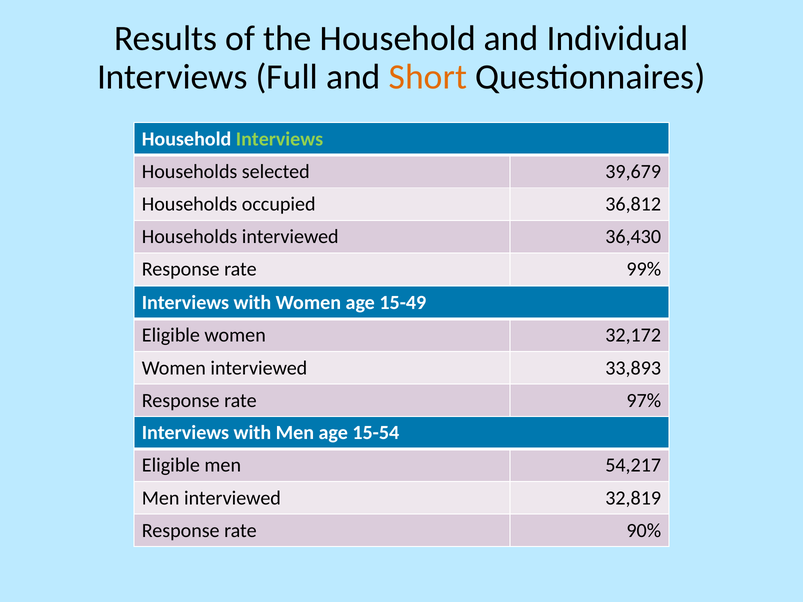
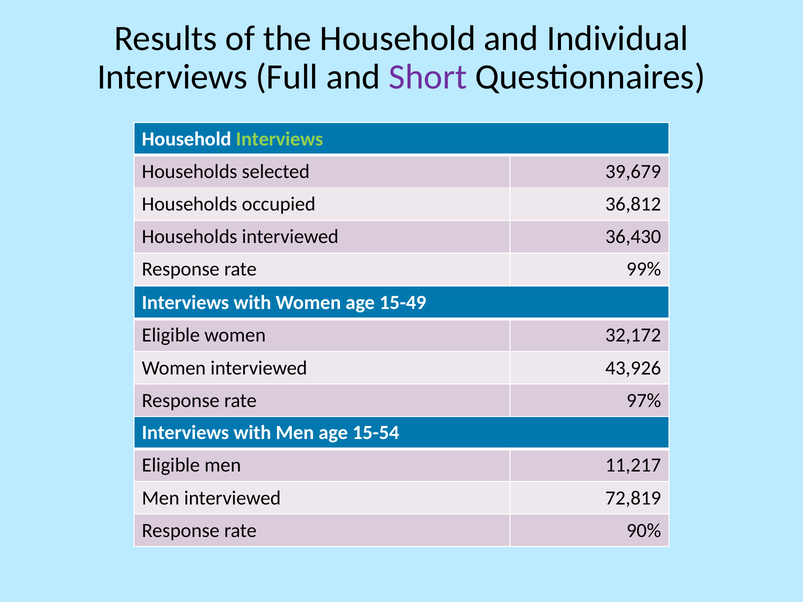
Short colour: orange -> purple (428, 77)
33,893: 33,893 -> 43,926 (633, 368)
54,217: 54,217 -> 11,217 (633, 466)
32,819: 32,819 -> 72,819 (633, 498)
